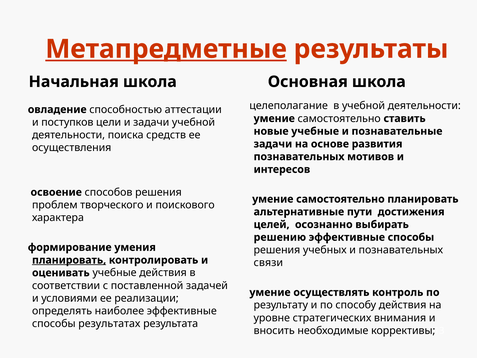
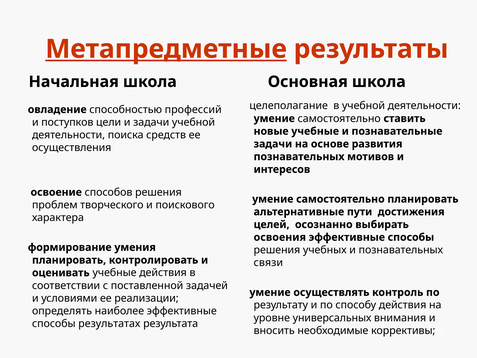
аттестации: аттестации -> профессий (193, 109)
решению: решению -> освоения (280, 237)
планировать underline: present -> none (69, 260)
стратегических: стратегических -> универсальных (332, 318)
